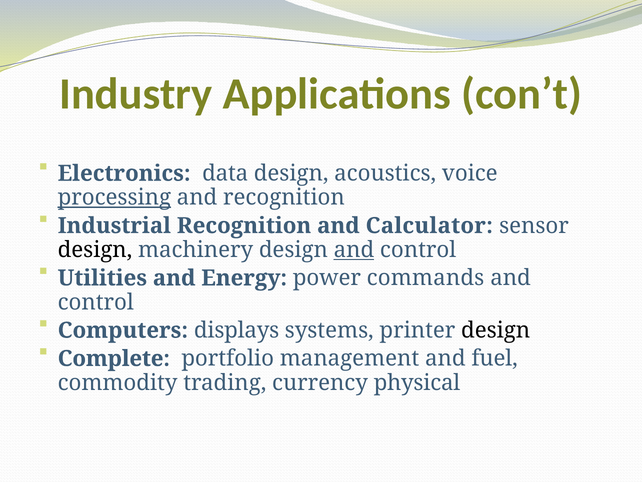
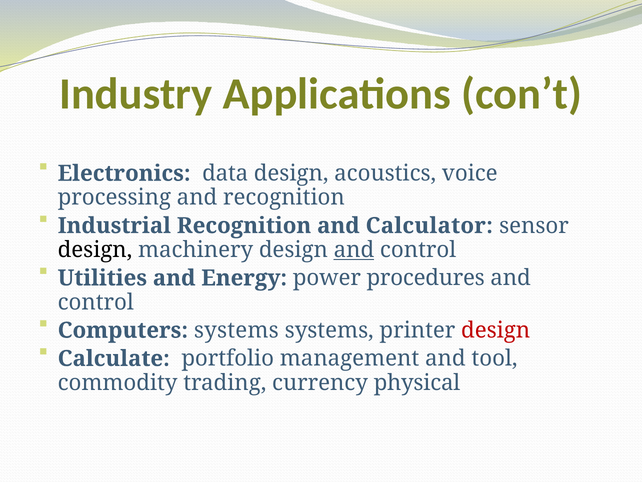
processing underline: present -> none (114, 197)
commands: commands -> procedures (426, 278)
Computers displays: displays -> systems (236, 330)
design colour: black -> red (496, 330)
Complete: Complete -> Calculate (114, 358)
fuel: fuel -> tool (494, 358)
